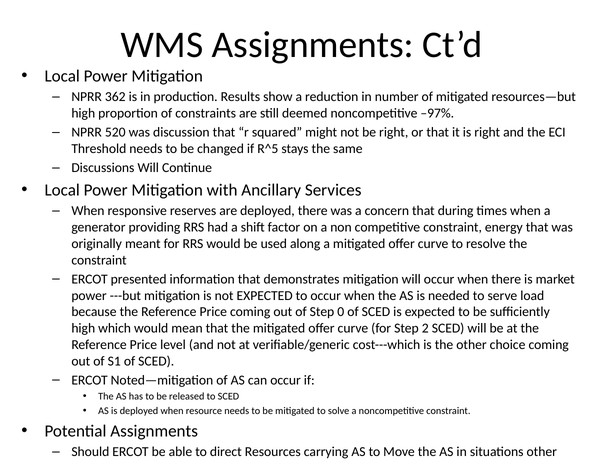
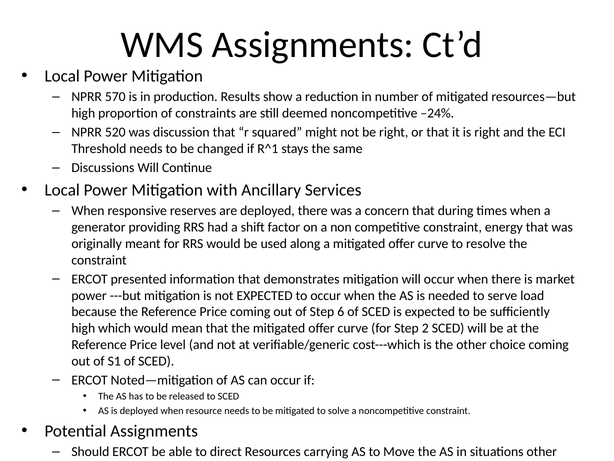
362: 362 -> 570 (115, 97)
–97%: –97% -> –24% (437, 113)
R^5: R^5 -> R^1 (268, 149)
0: 0 -> 6 (341, 312)
